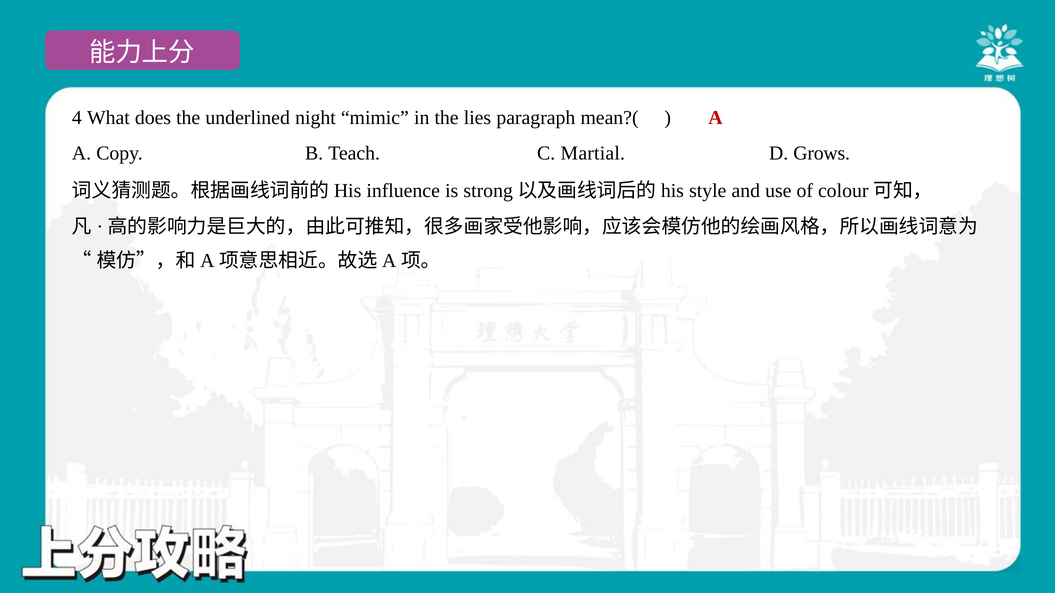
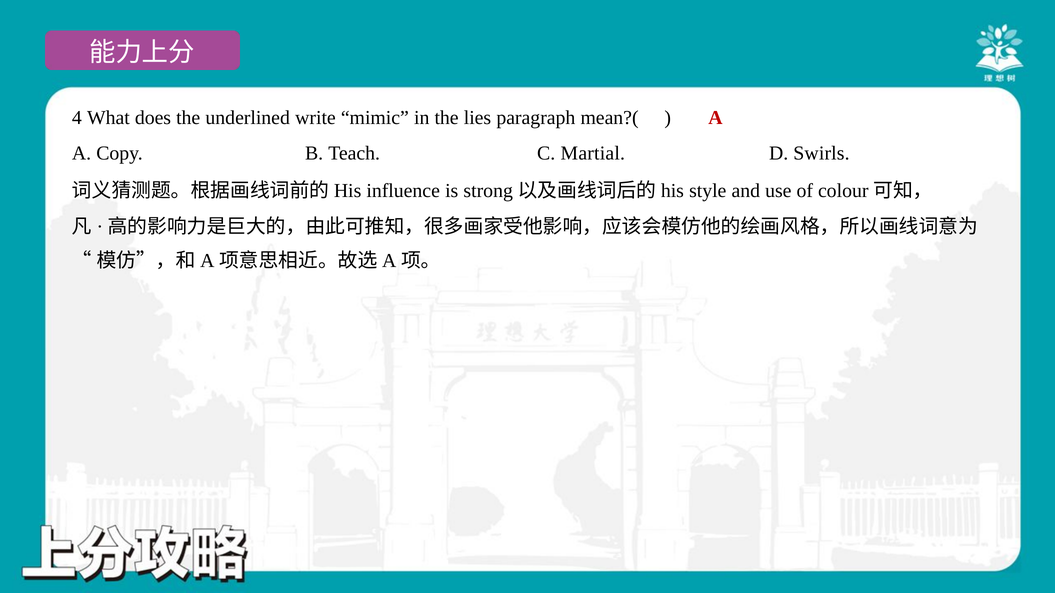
night: night -> write (315, 118)
Grows: Grows -> Swirls (821, 153)
